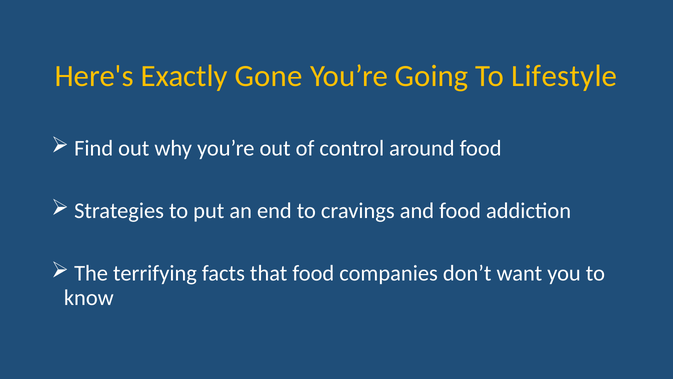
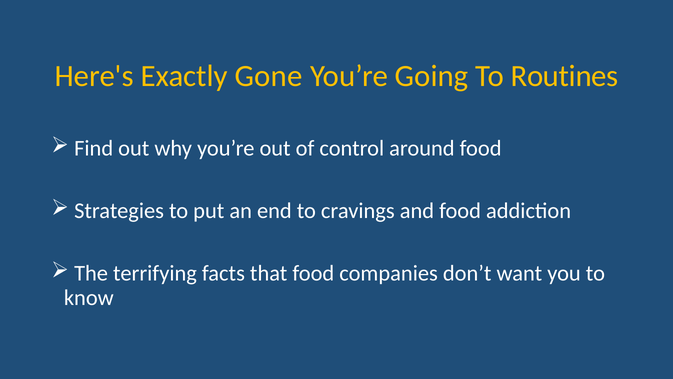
Lifestyle: Lifestyle -> Routines (565, 76)
